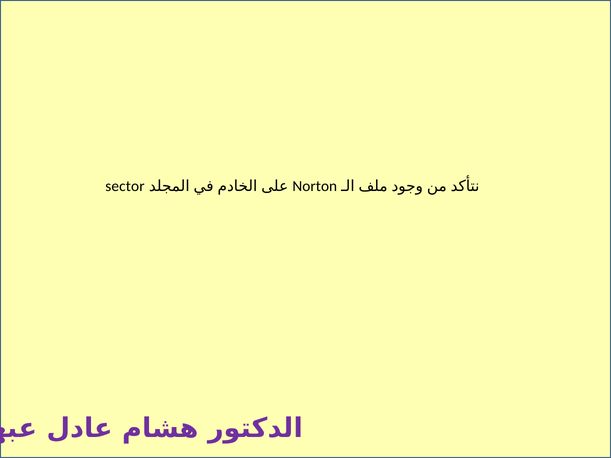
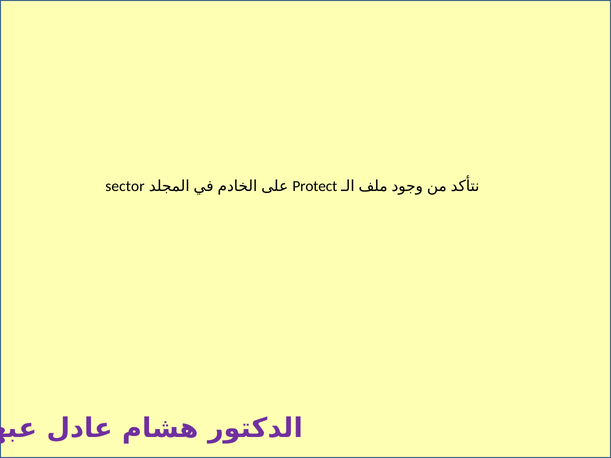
Norton: Norton -> Protect (315, 186)
